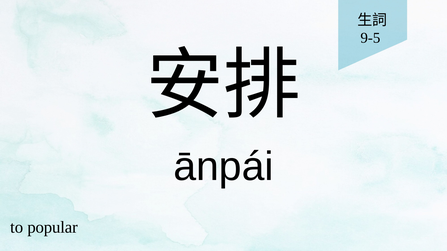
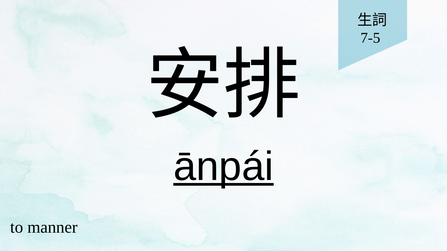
9-5: 9-5 -> 7-5 (370, 38)
ānpái underline: none -> present (223, 167)
popular: popular -> manner (52, 228)
